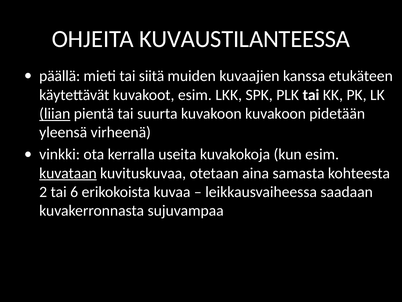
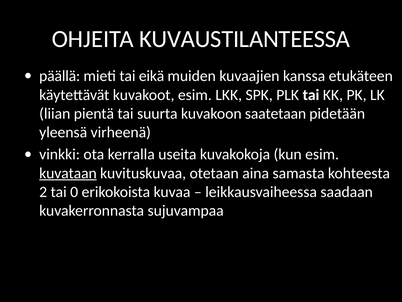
siitä: siitä -> eikä (152, 76)
liian underline: present -> none (55, 113)
kuvakoon kuvakoon: kuvakoon -> saatetaan (276, 113)
6: 6 -> 0 (74, 192)
